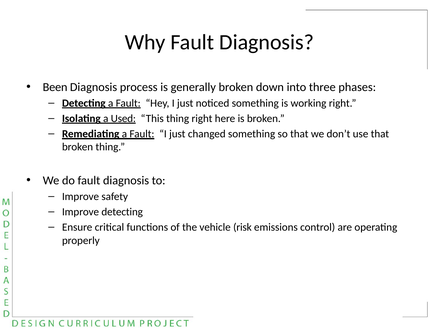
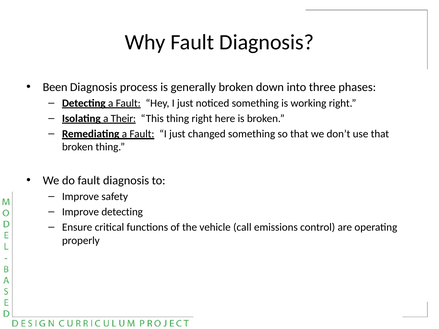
Used: Used -> Their (123, 119)
risk: risk -> call (242, 227)
